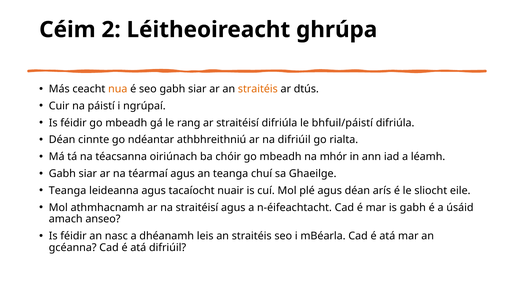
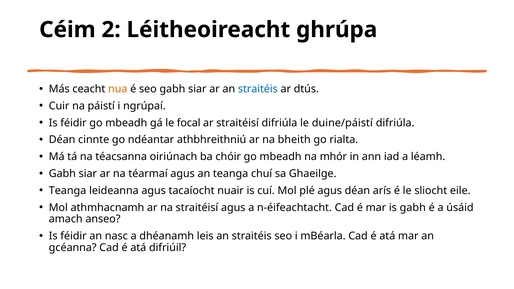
straitéis colour: orange -> blue (258, 89)
rang: rang -> focal (189, 123)
bhfuil/páistí: bhfuil/páistí -> duine/páistí (342, 123)
na difriúil: difriúil -> bheith (294, 140)
